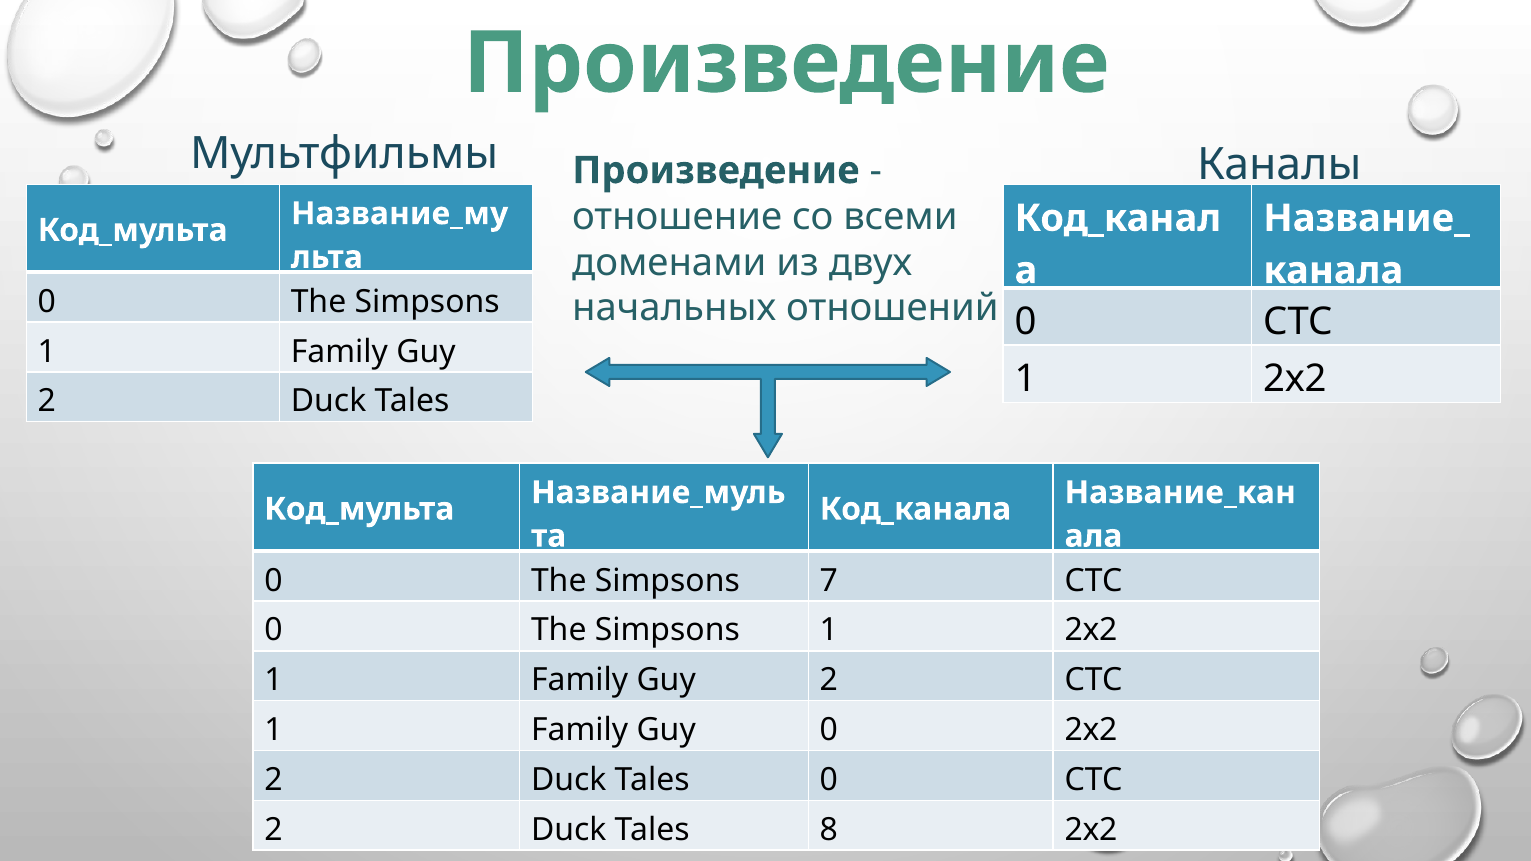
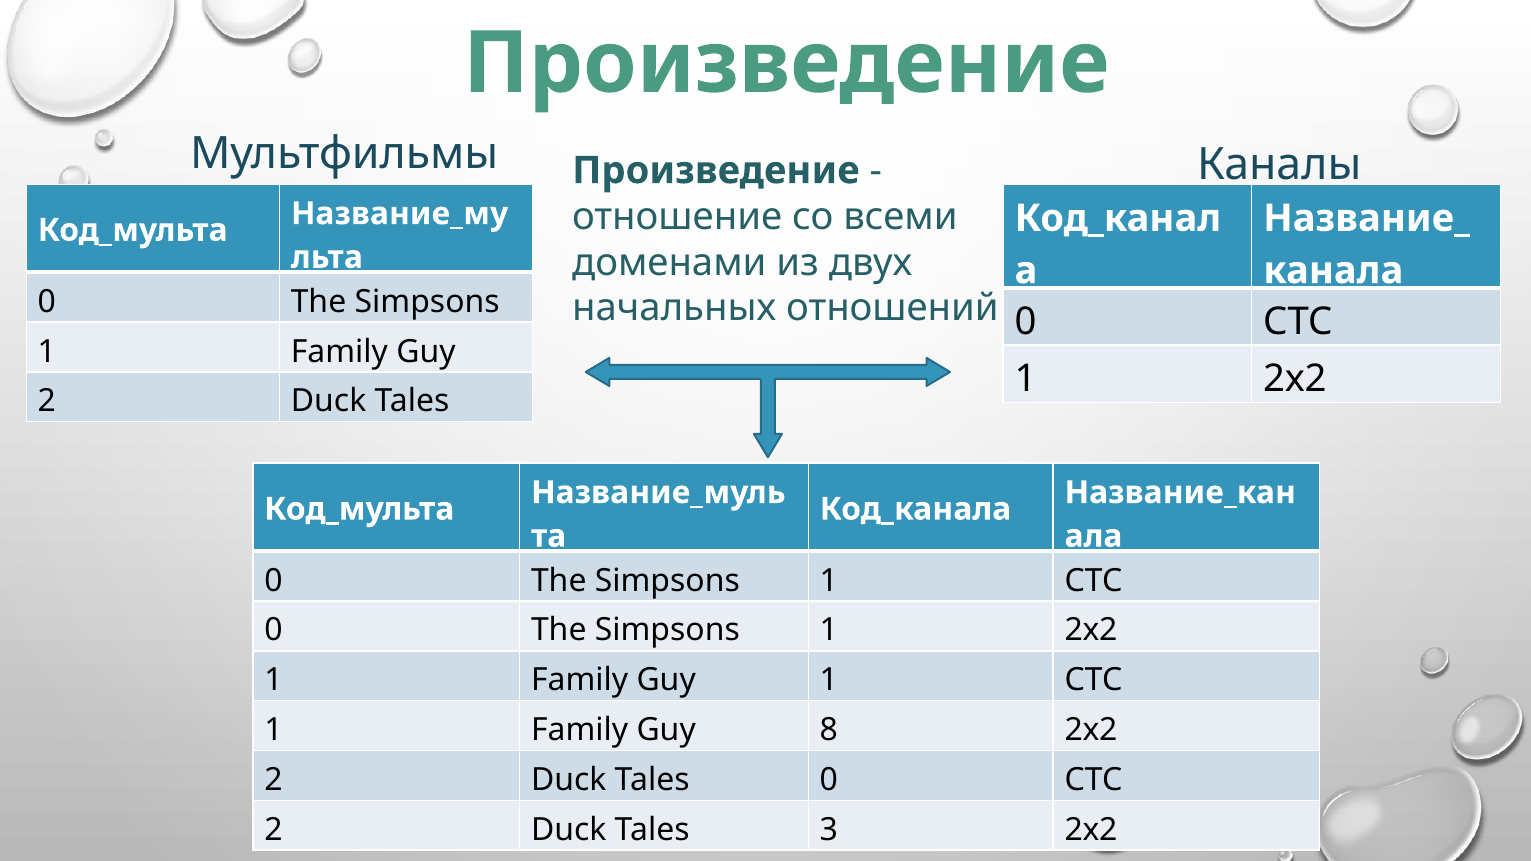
7: 7 -> 1 (829, 581)
2: 2 -> 1 (829, 680)
Guy 0: 0 -> 8 (829, 730)
8: 8 -> 3 (829, 830)
